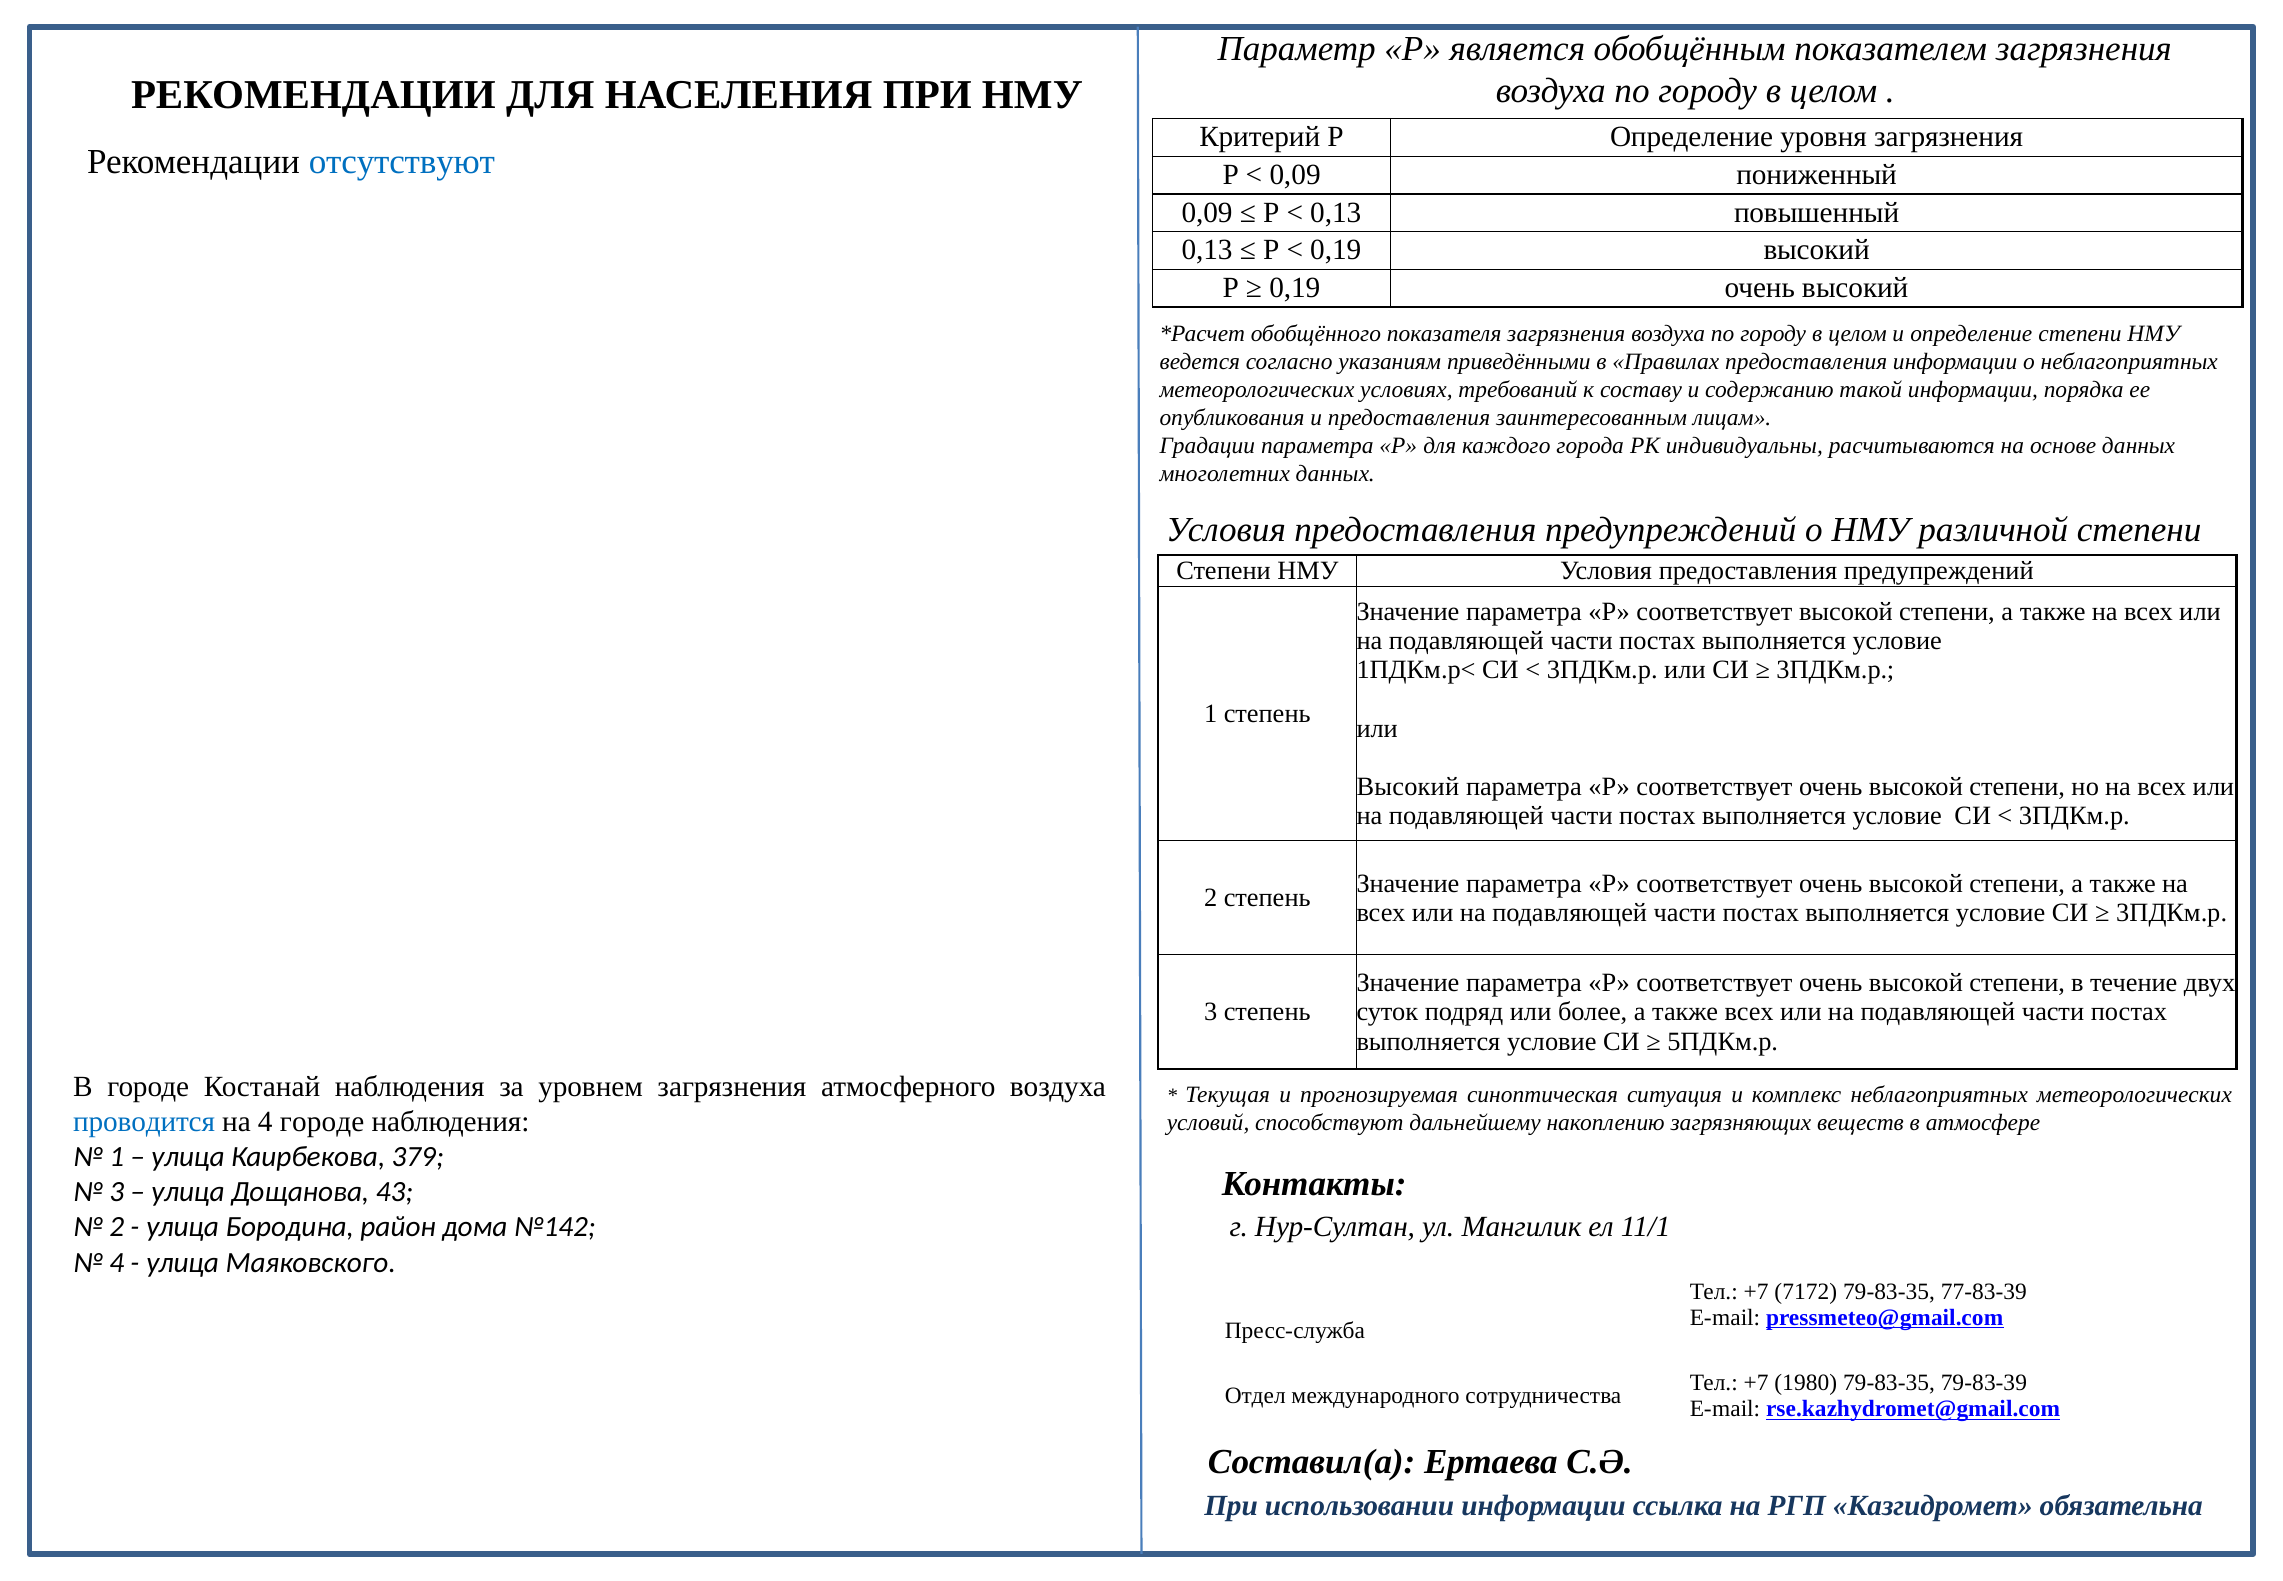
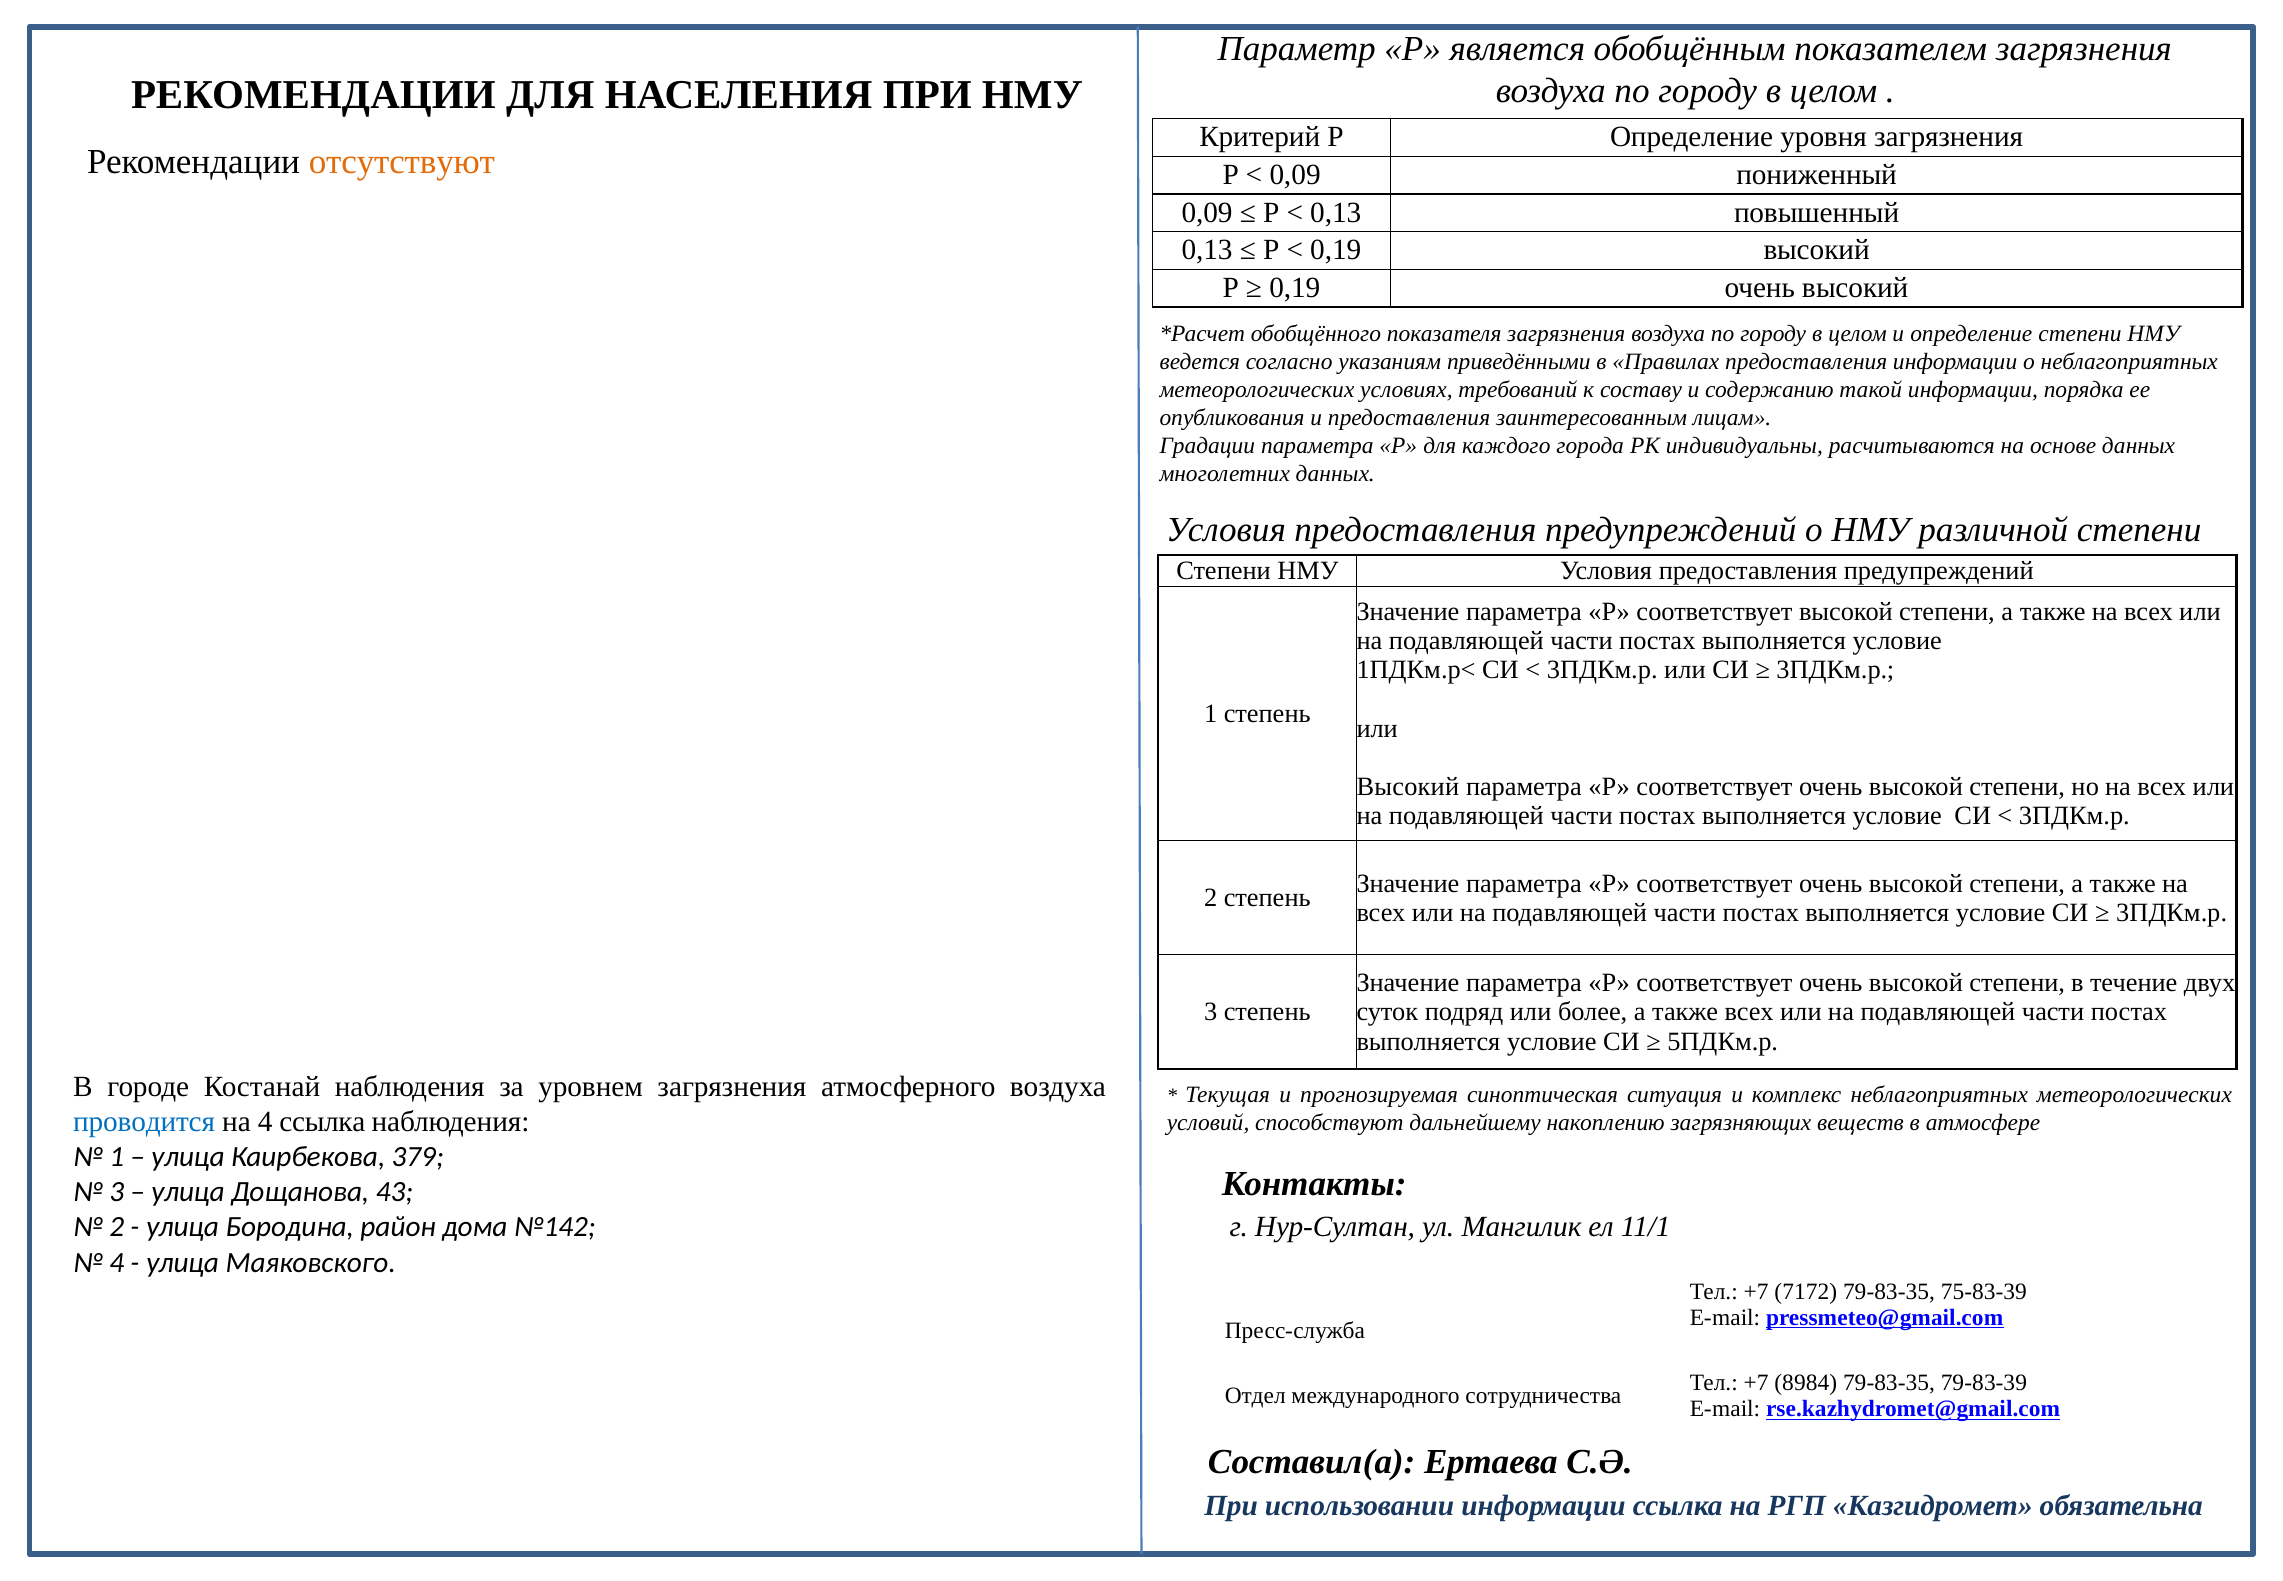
отсутствуют colour: blue -> orange (402, 162)
4 городе: городе -> ссылка (322, 1121)
77-83-39: 77-83-39 -> 75-83-39 (1984, 1291)
1980: 1980 -> 8984 (1806, 1382)
